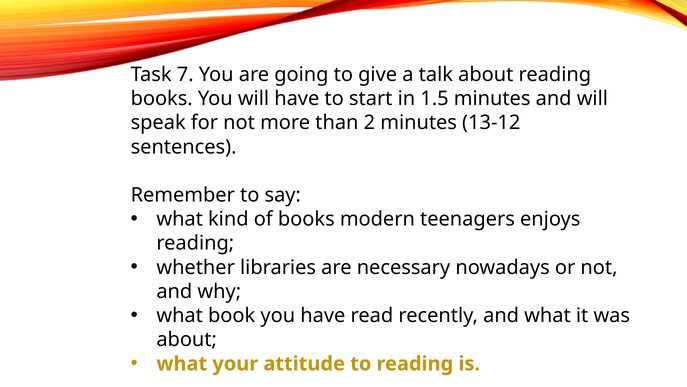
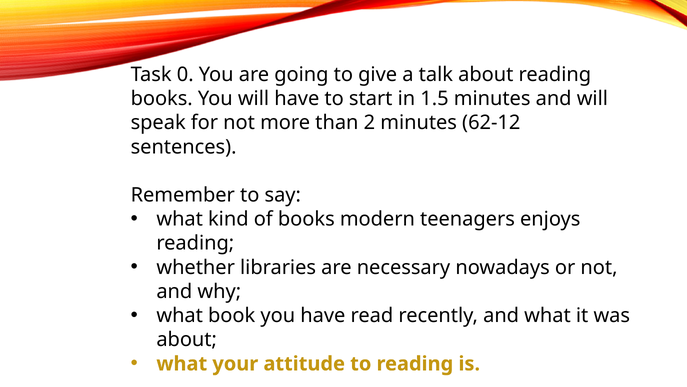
7: 7 -> 0 (185, 75)
13-12: 13-12 -> 62-12 (491, 123)
